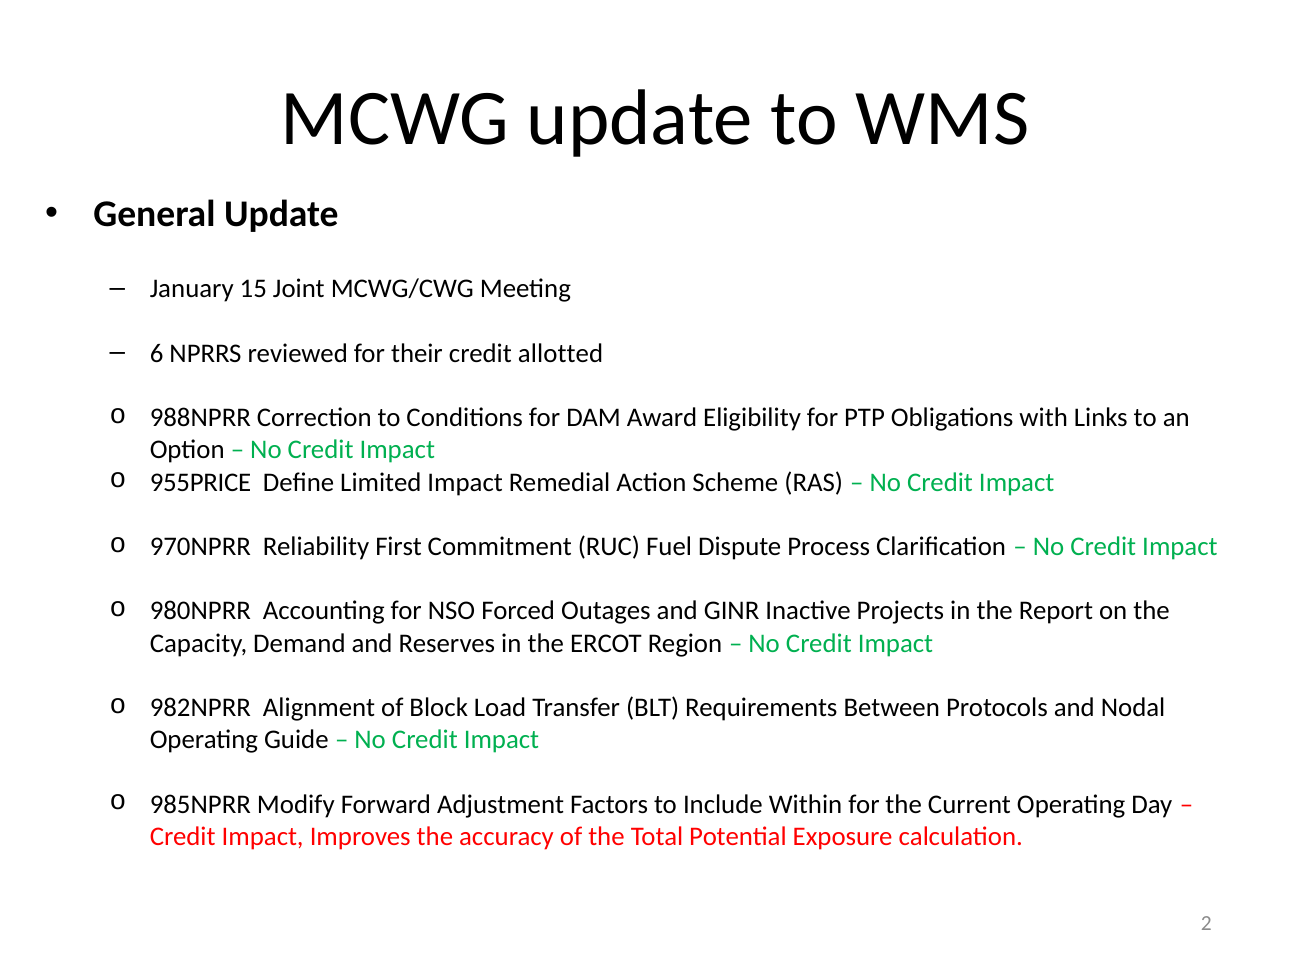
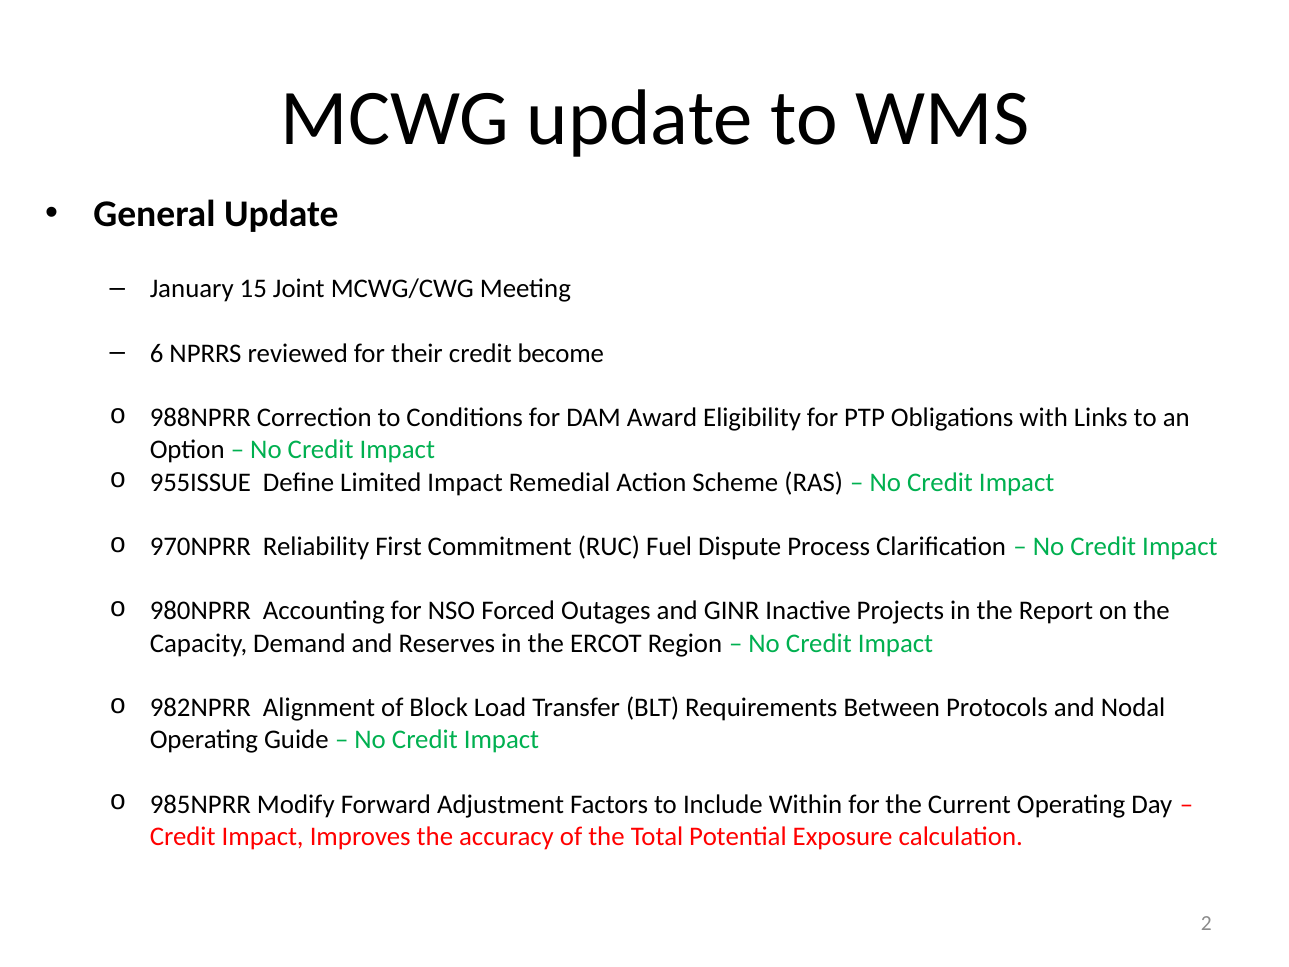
allotted: allotted -> become (561, 353)
955PRICE: 955PRICE -> 955ISSUE (200, 482)
